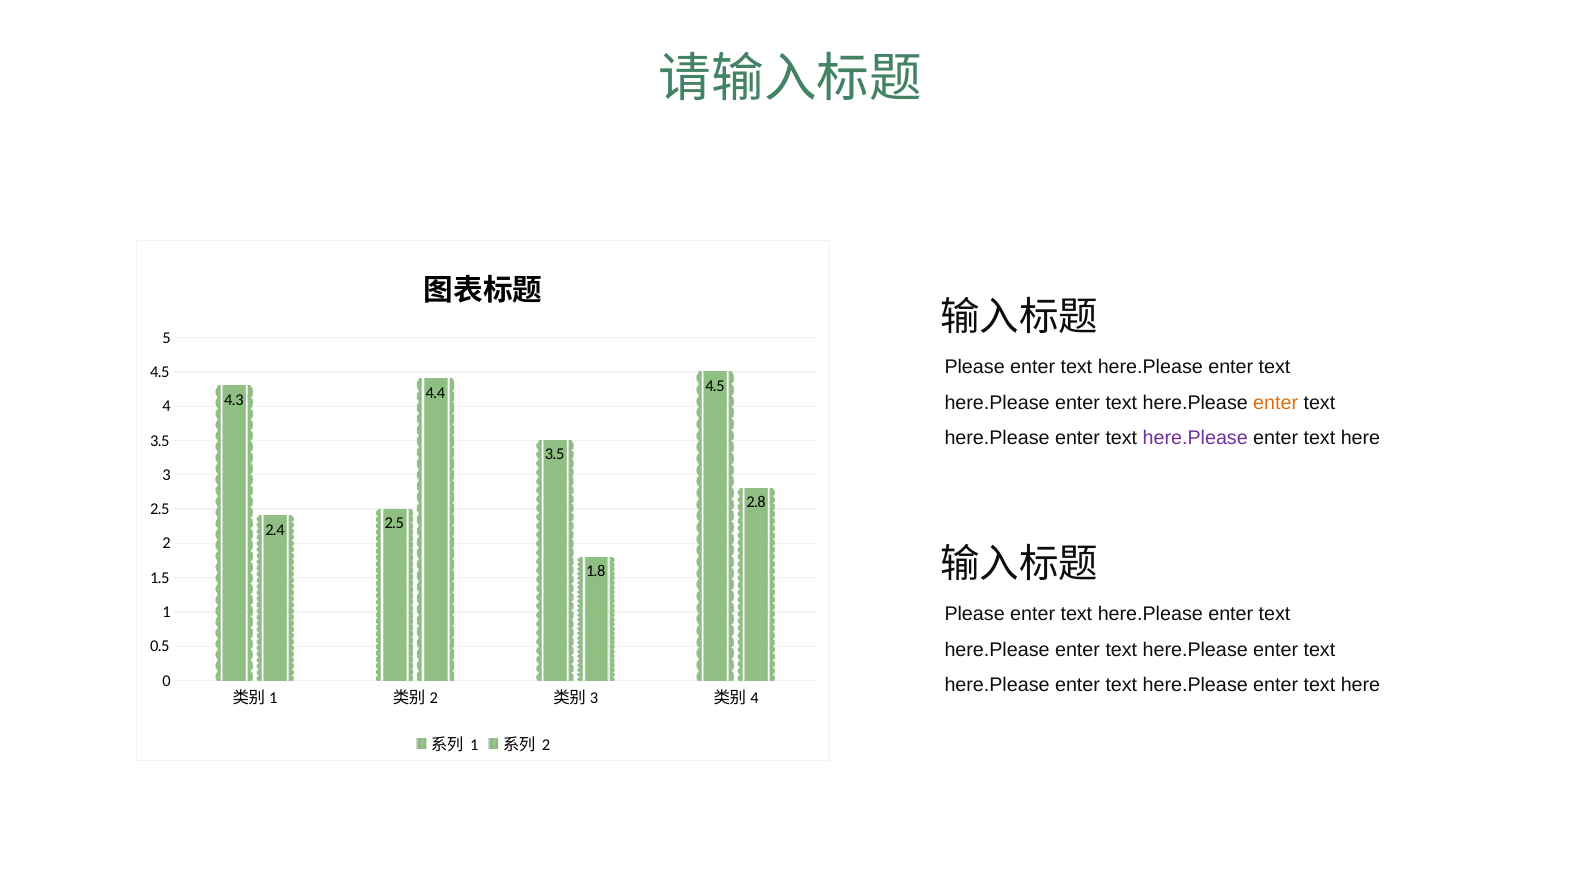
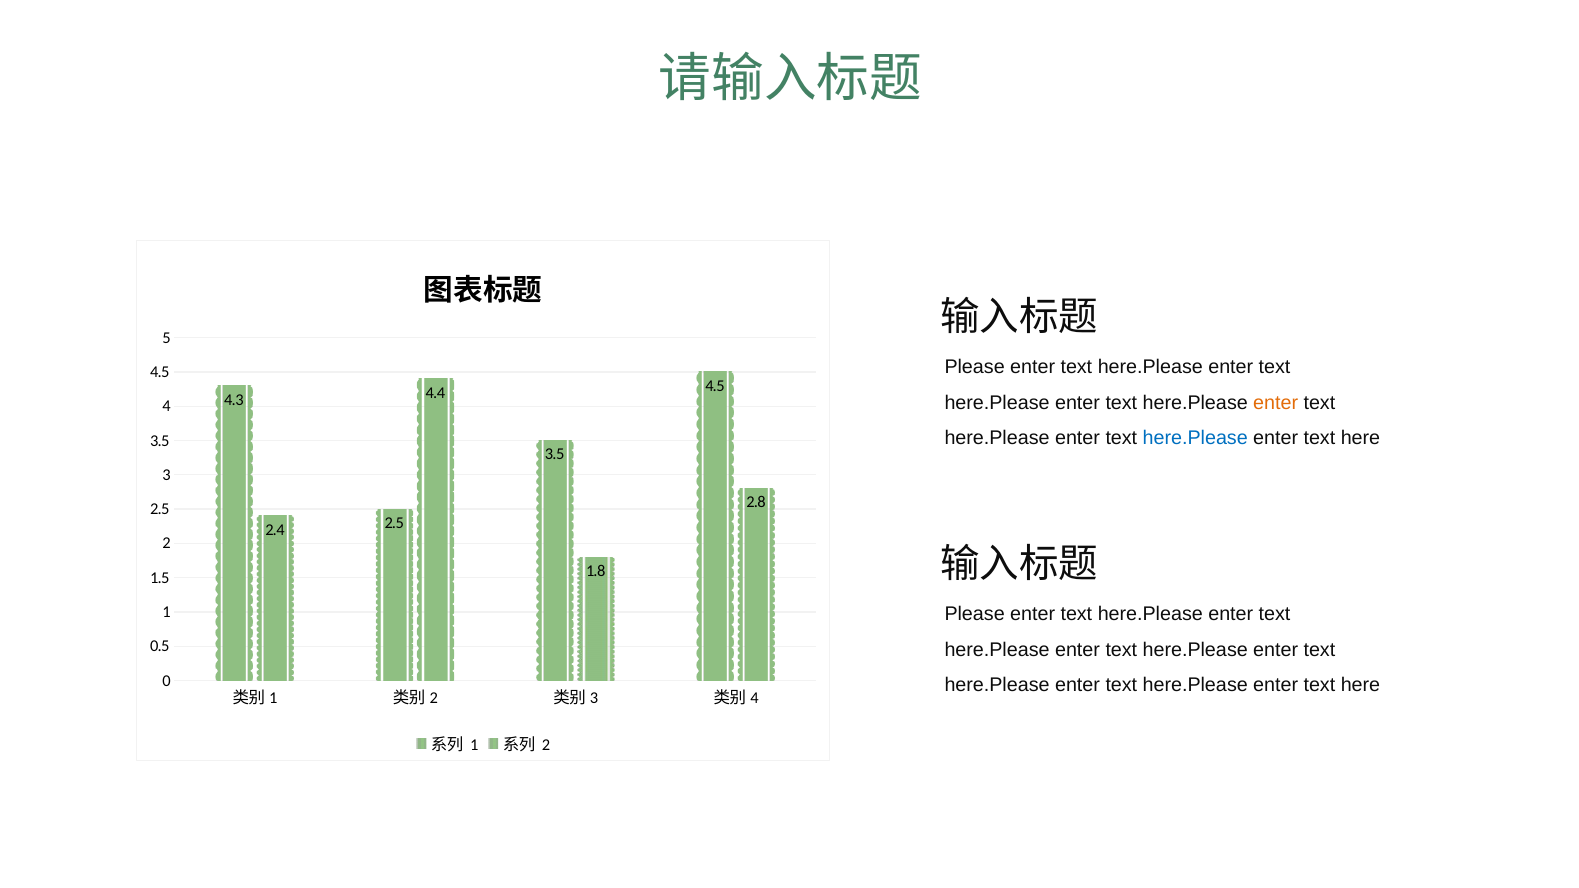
here.Please colour: purple -> blue (1195, 438)
